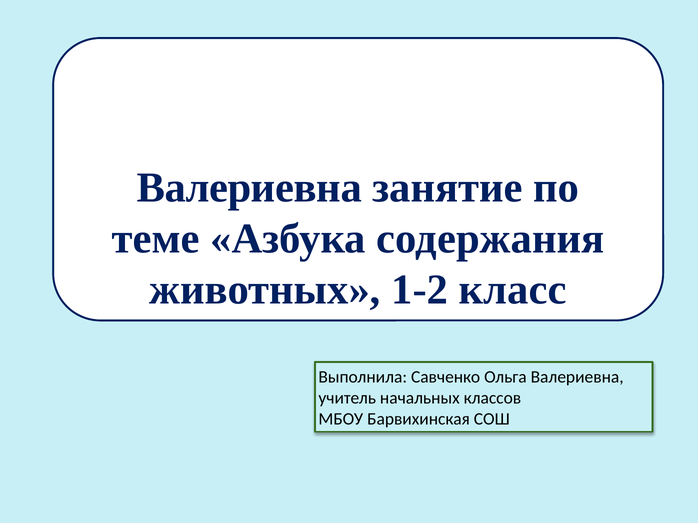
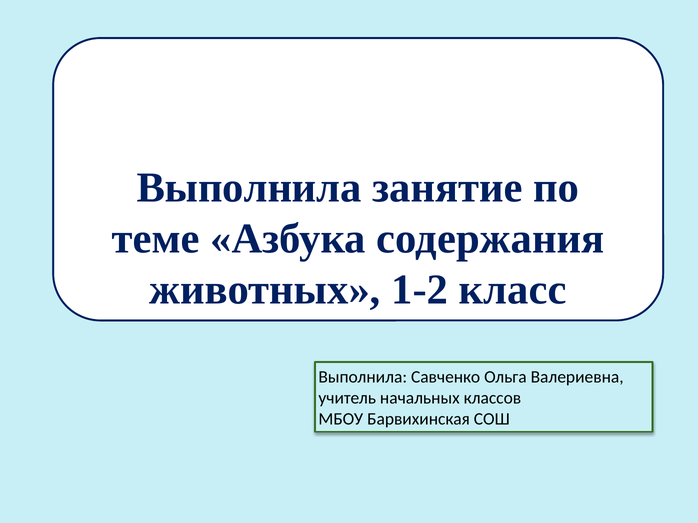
Валериевна: Валериевна -> Выполнила (249, 188)
